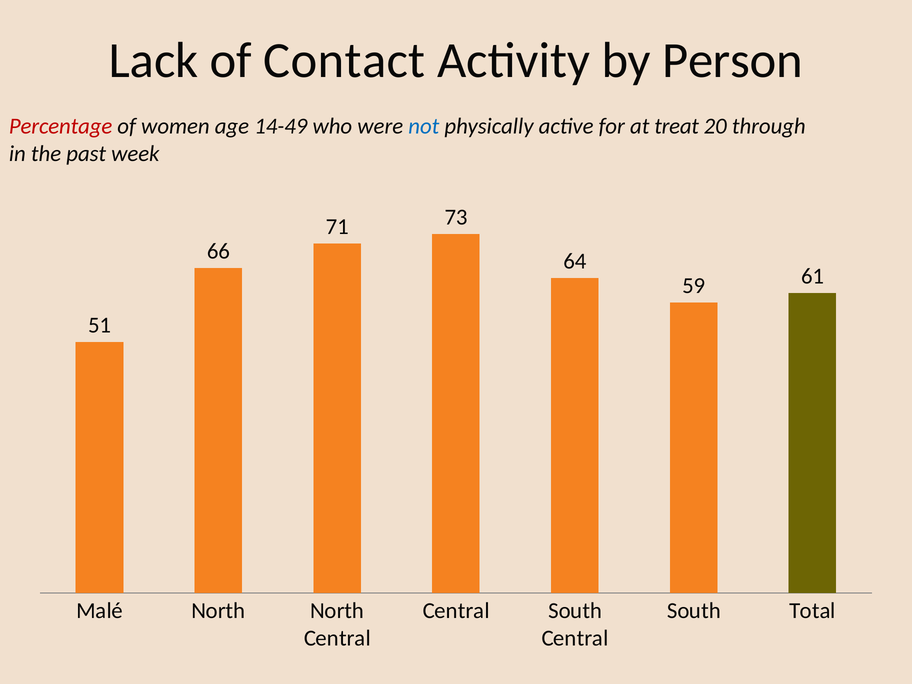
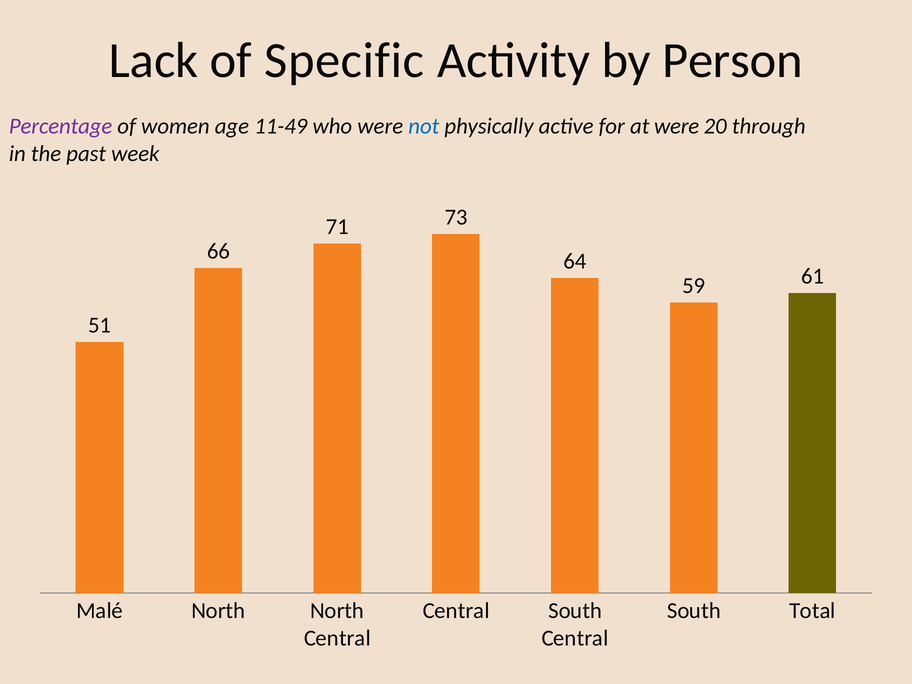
Contact: Contact -> Specific (344, 61)
Percentage colour: red -> purple (61, 126)
14-49: 14-49 -> 11-49 (281, 126)
at treat: treat -> were (677, 126)
